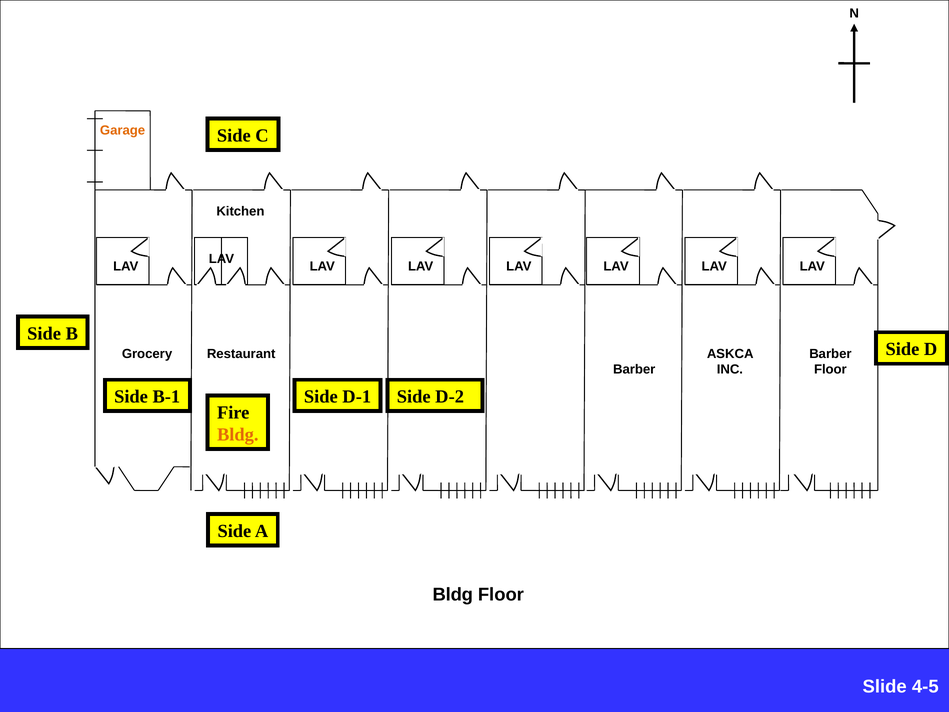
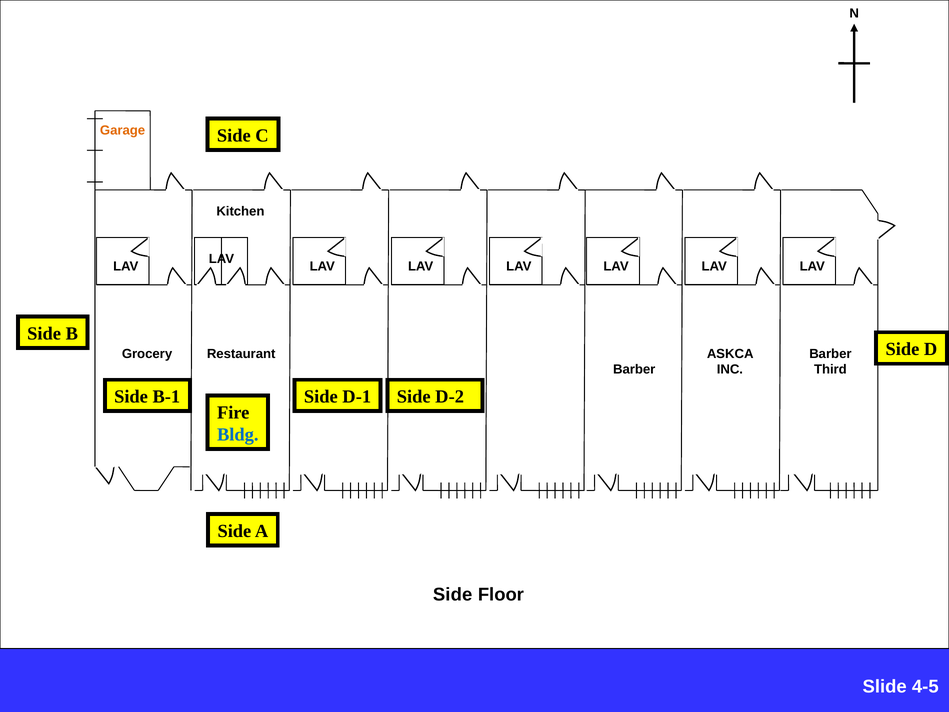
Floor: Floor -> Third (830, 369)
Bldg colour: orange -> blue (238, 435)
Bldg: Bldg -> Side (453, 594)
